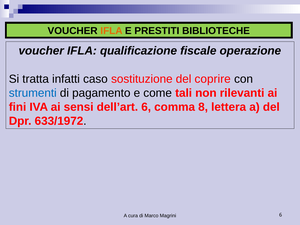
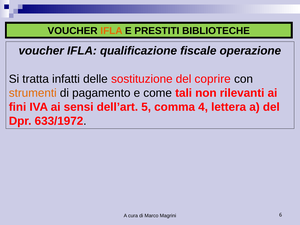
caso: caso -> delle (95, 79)
strumenti colour: blue -> orange (33, 93)
dell’art 6: 6 -> 5 (146, 107)
8: 8 -> 4 (203, 107)
